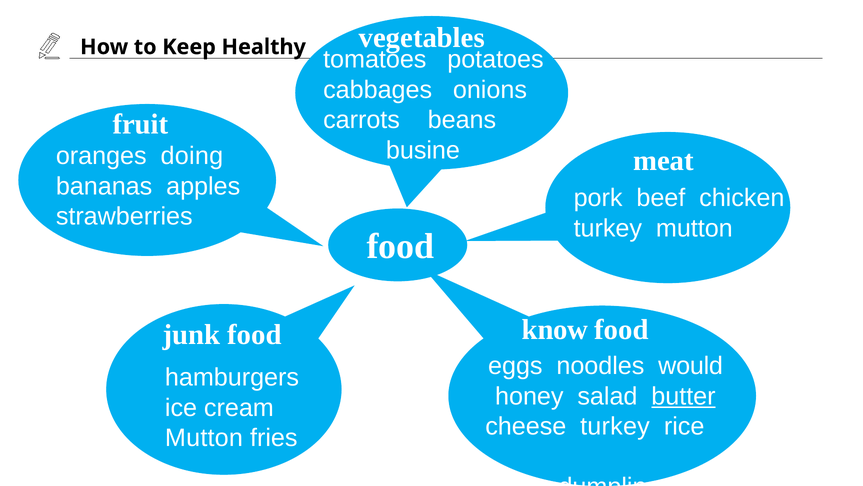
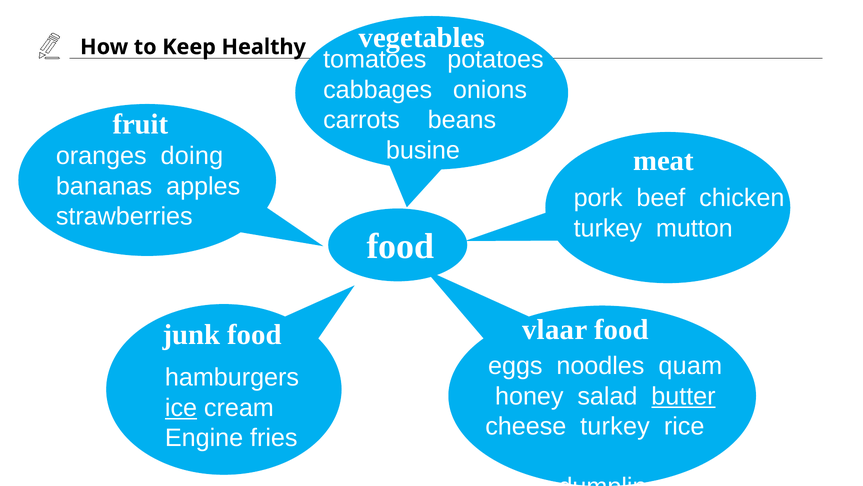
know: know -> vlaar (555, 330)
would: would -> quam (690, 366)
ice underline: none -> present (181, 407)
Mutton: Mutton -> Engine (204, 438)
